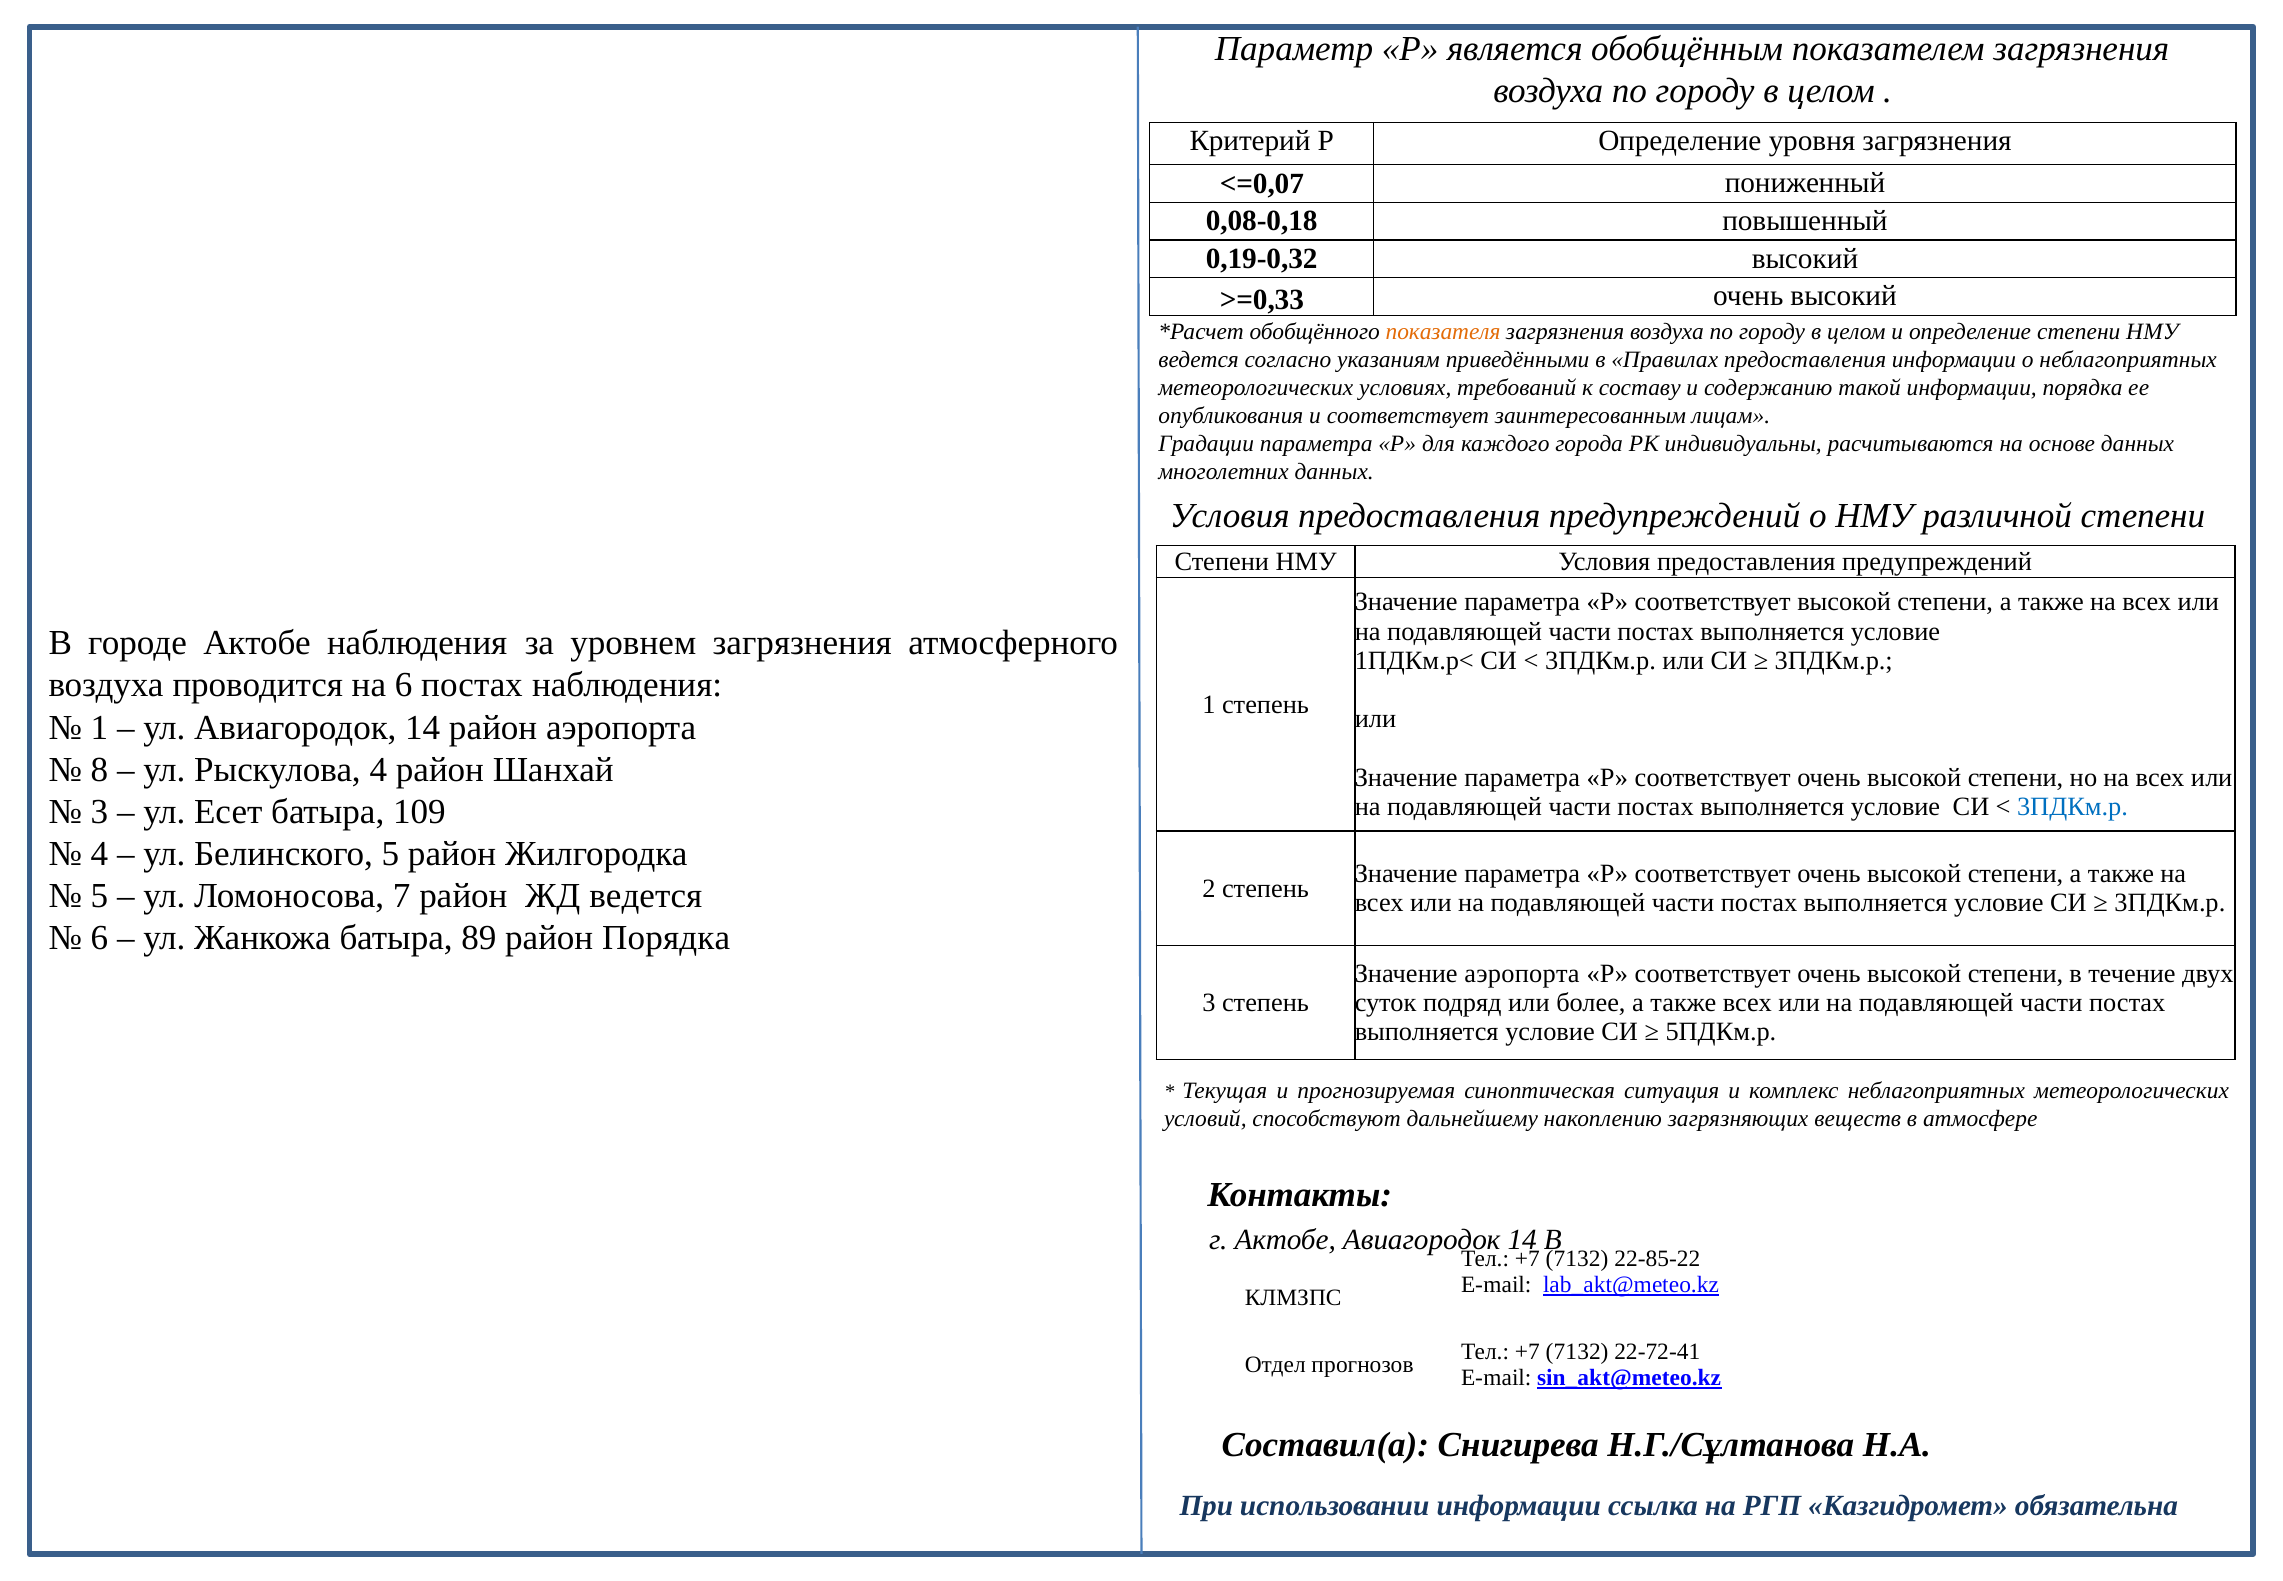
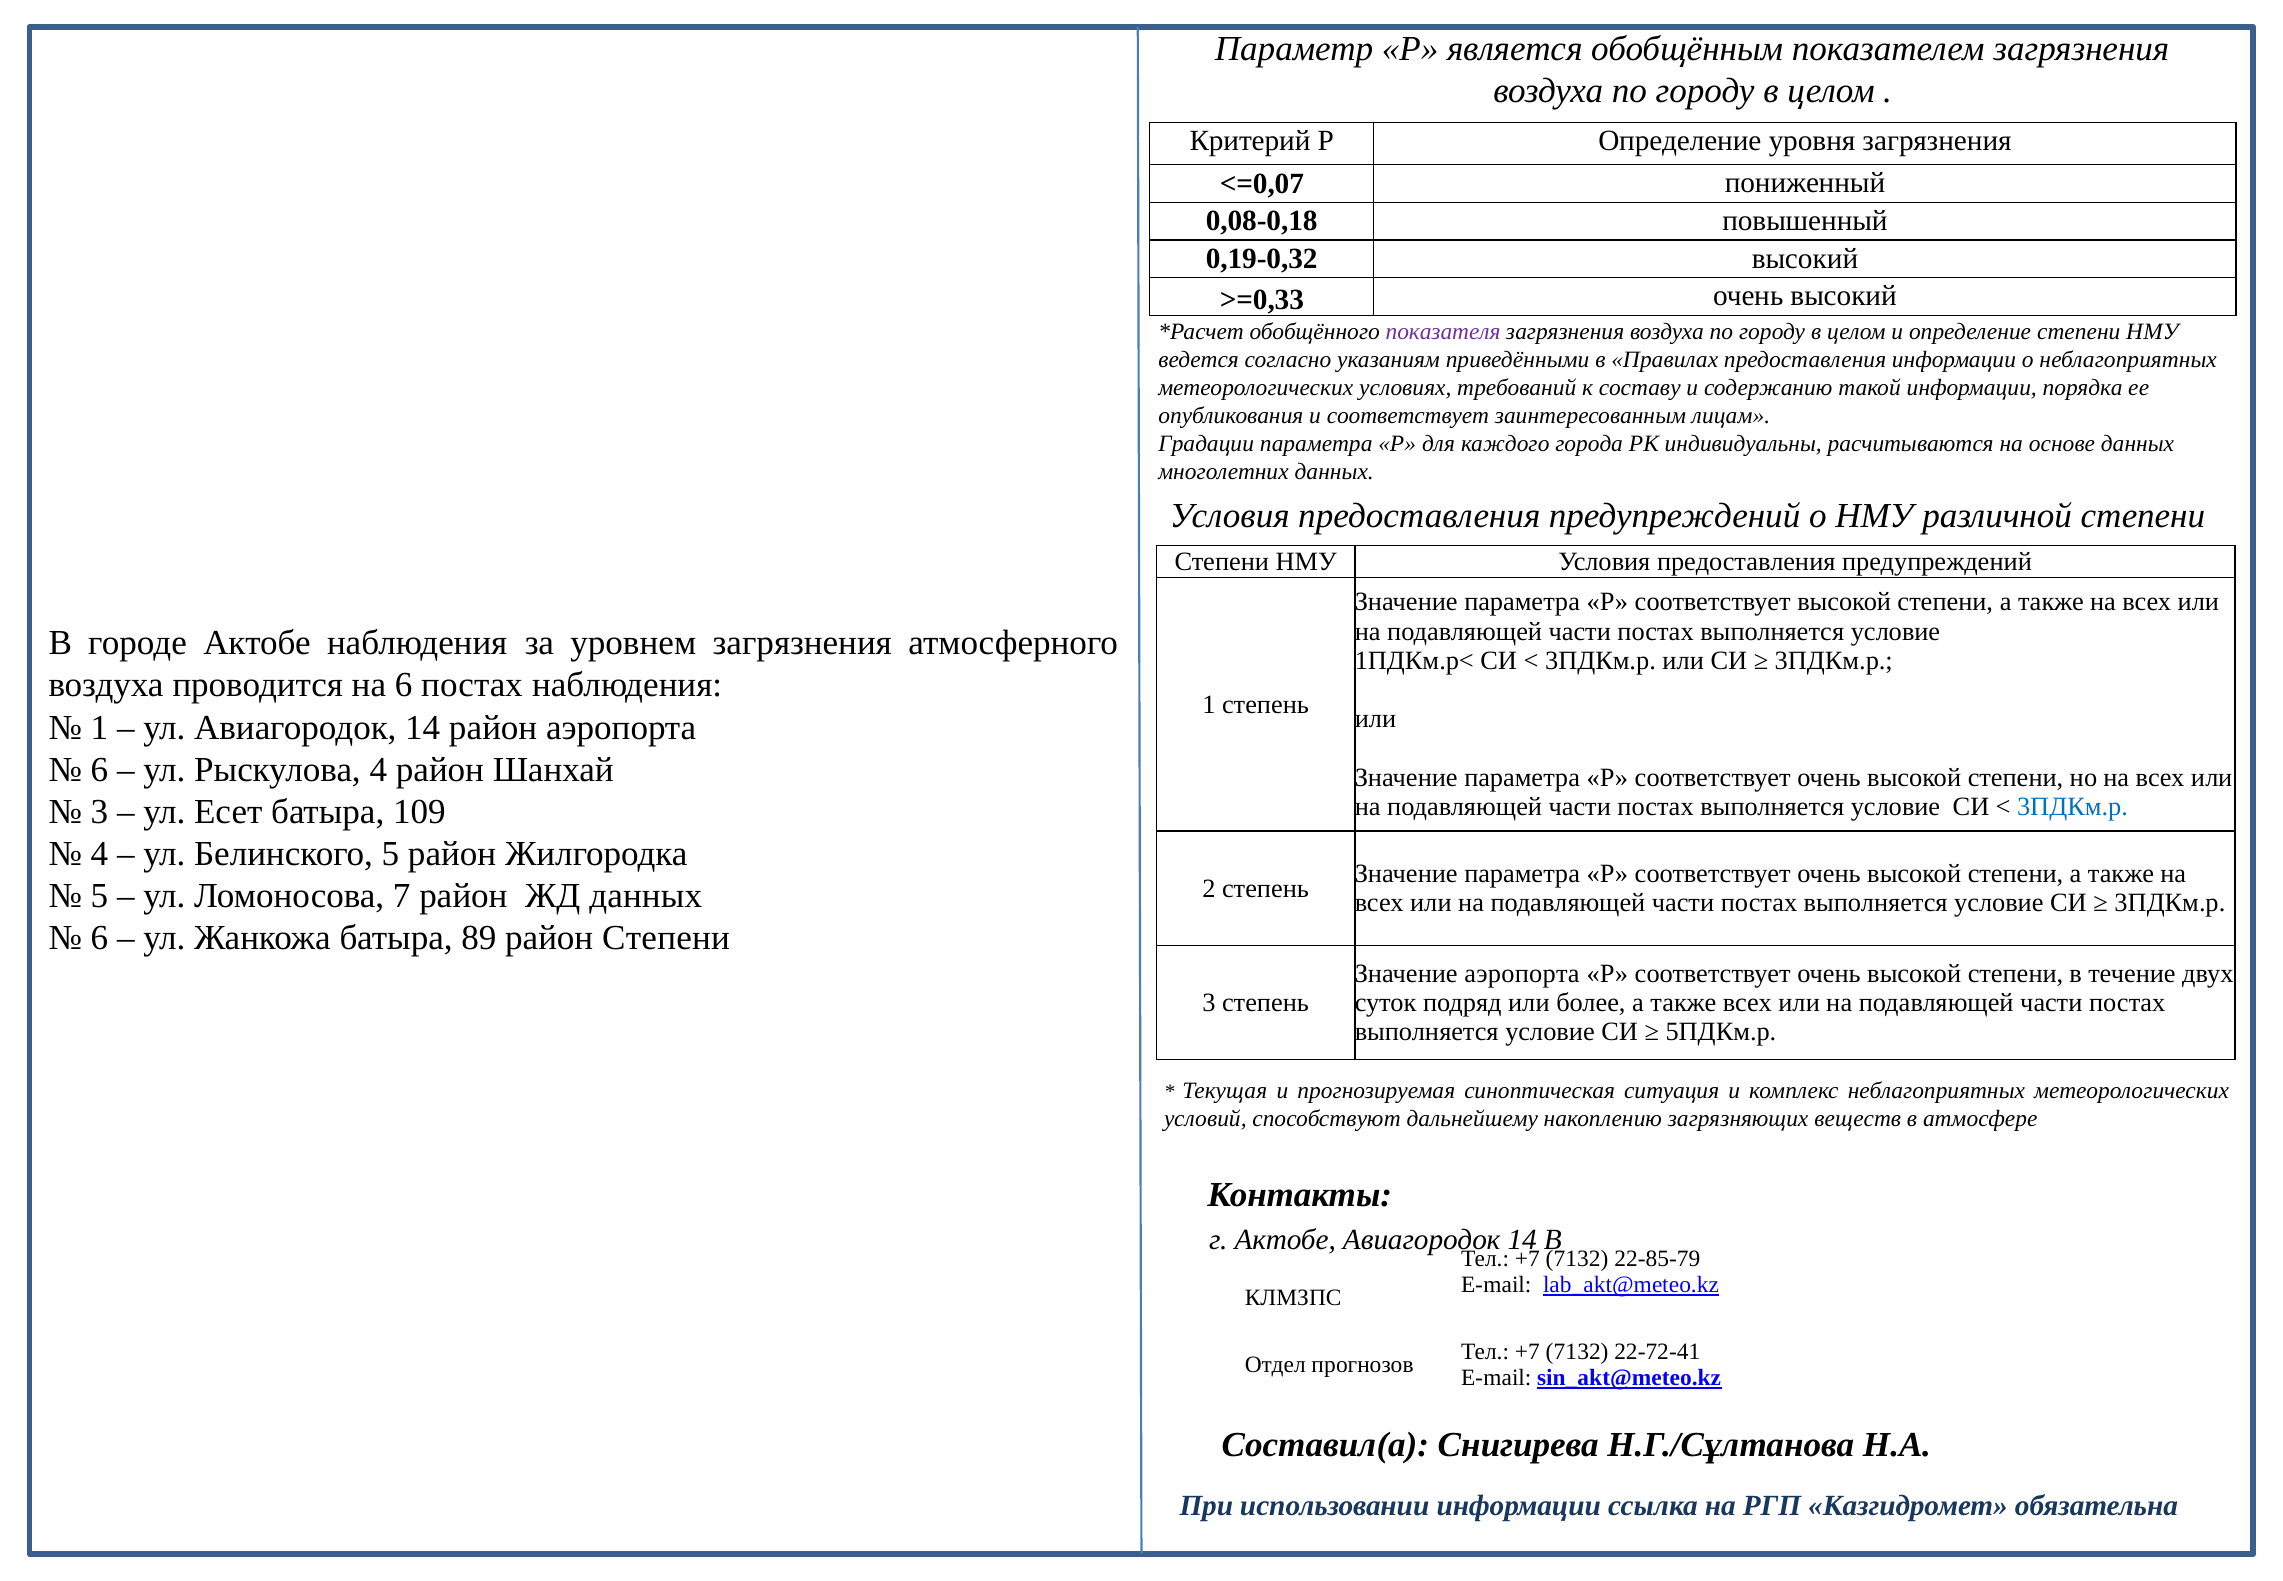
показателя colour: orange -> purple (1443, 331)
8: 8 -> 6 (99, 769)
ЖД ведется: ведется -> данных (646, 896)
район Порядка: Порядка -> Степени (666, 938)
22-85-22: 22-85-22 -> 22-85-79 (1657, 1258)
